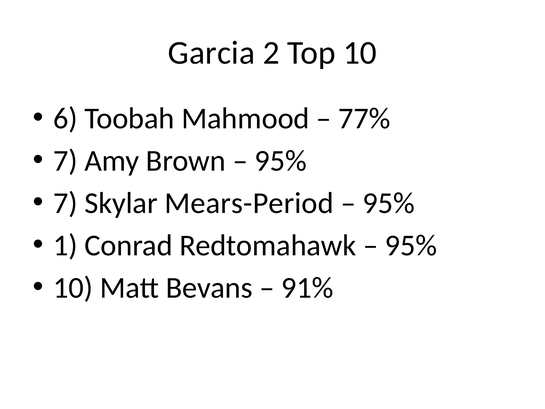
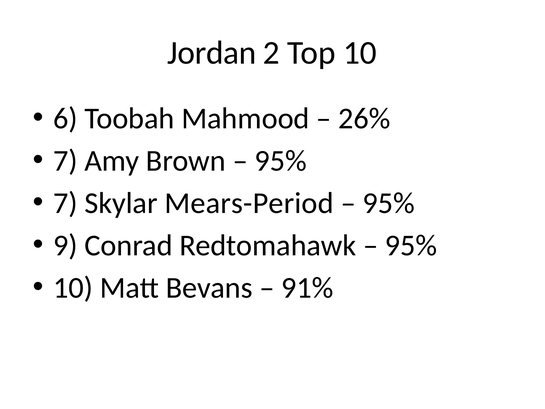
Garcia: Garcia -> Jordan (212, 53)
77%: 77% -> 26% (364, 118)
1: 1 -> 9 (65, 245)
